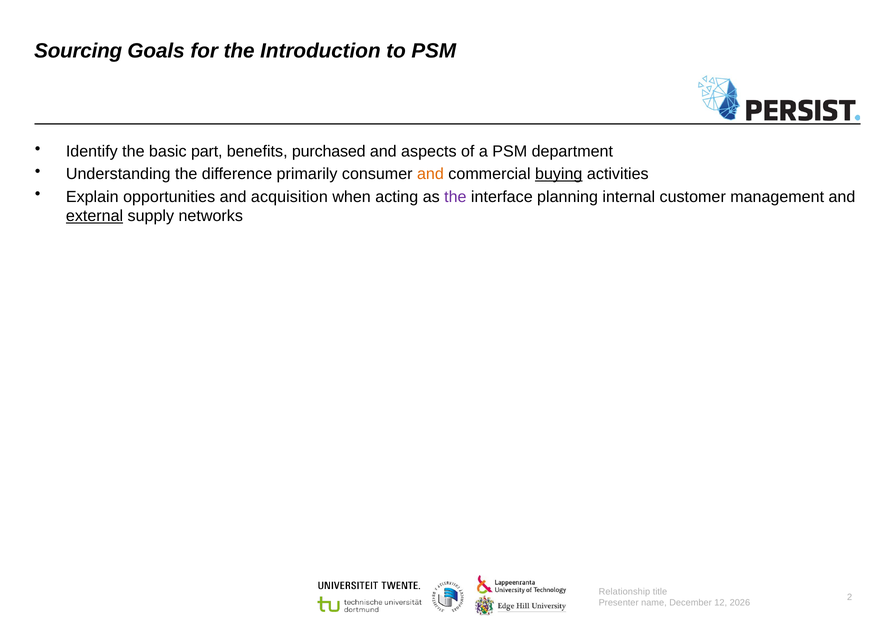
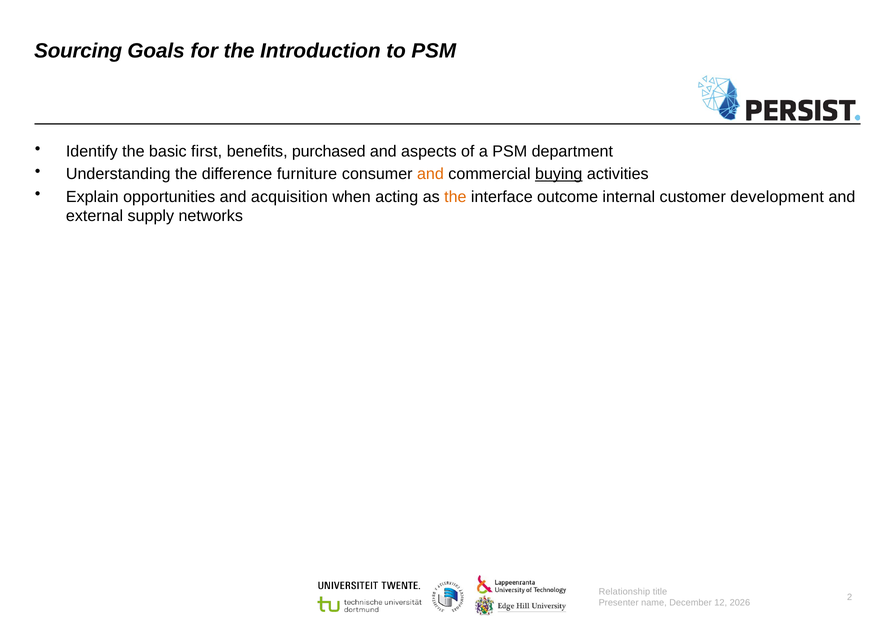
part: part -> first (207, 152)
primarily: primarily -> furniture (307, 174)
the colour: purple -> orange (455, 197)
planning: planning -> outcome (568, 197)
management: management -> development (777, 197)
external underline: present -> none (95, 216)
